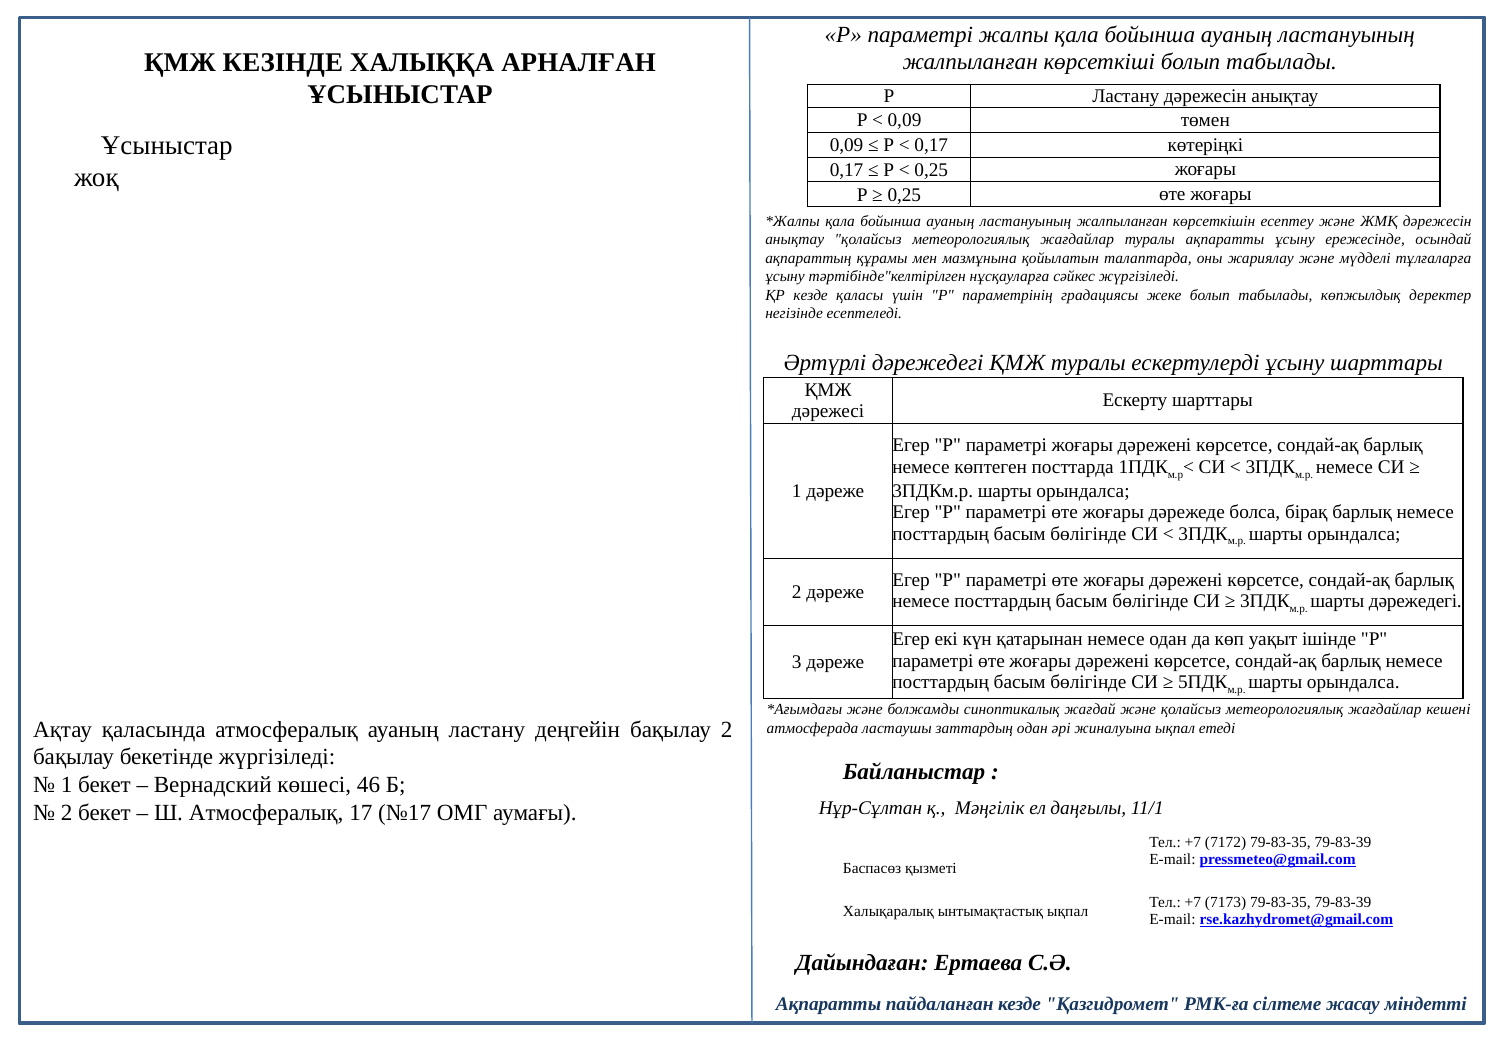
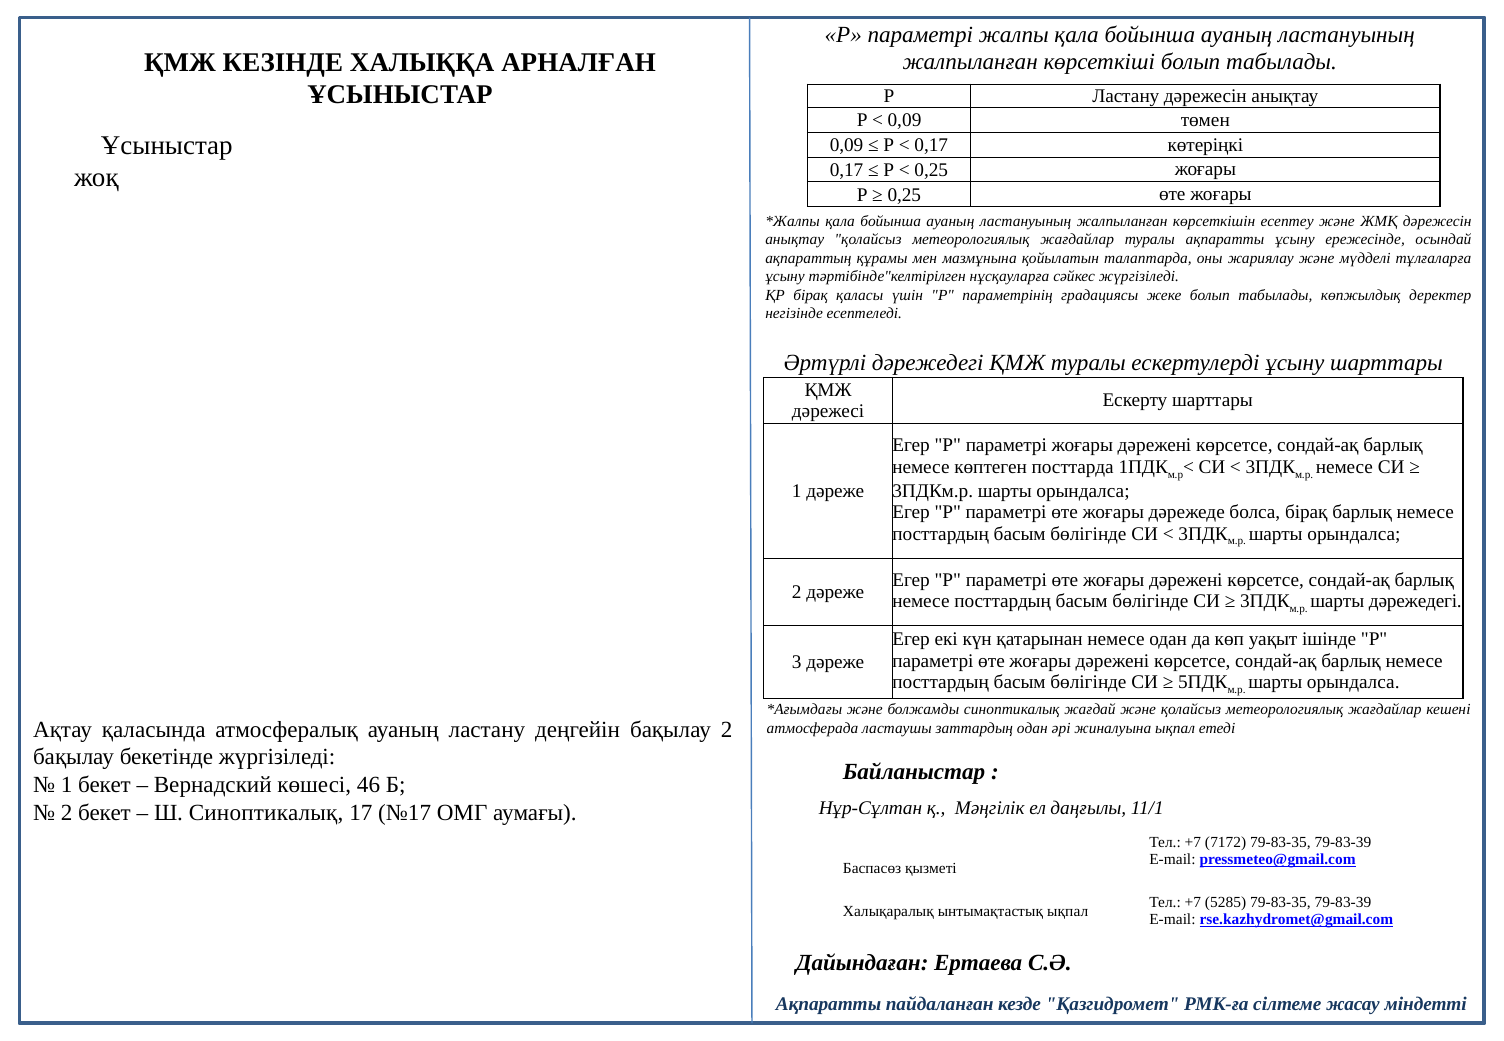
ҚР кезде: кезде -> бірақ (811, 295)
Ш Атмосфералық: Атмосфералық -> Синоптикалық (266, 813)
7173: 7173 -> 5285 (1226, 903)
